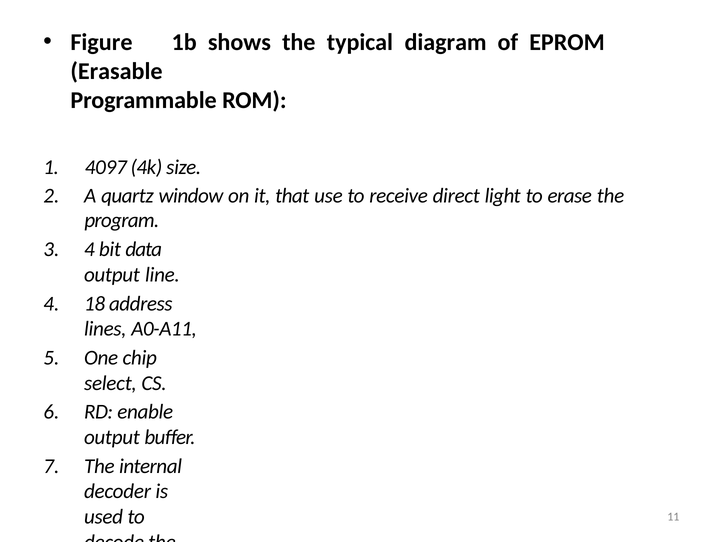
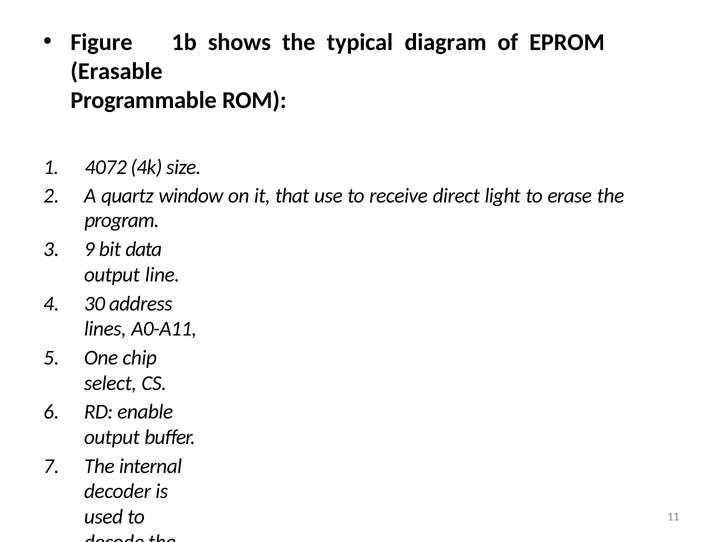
4097: 4097 -> 4072 (106, 168)
4: 4 -> 9 (89, 250)
18: 18 -> 30 (95, 304)
